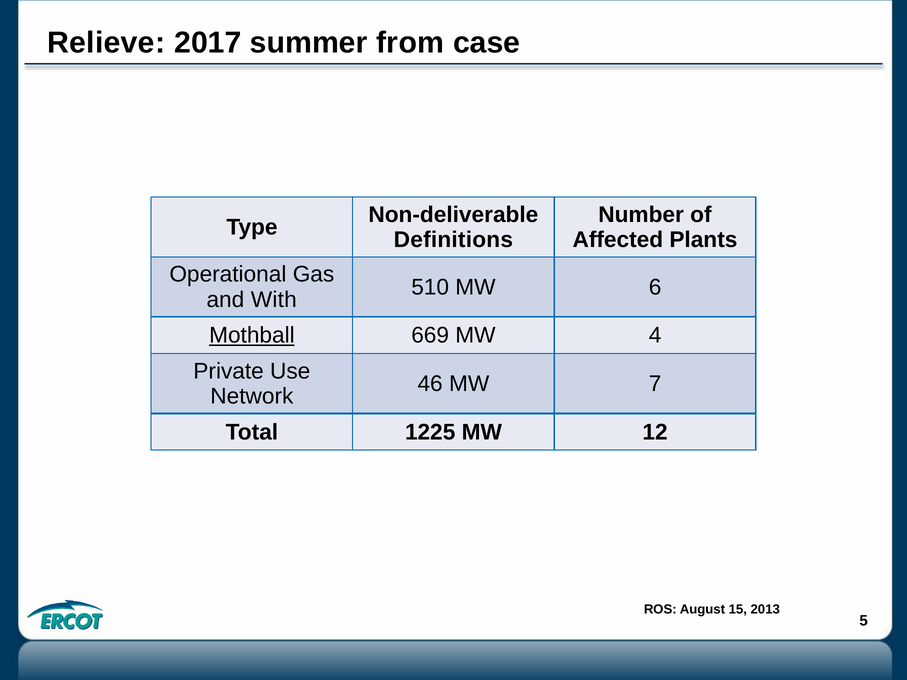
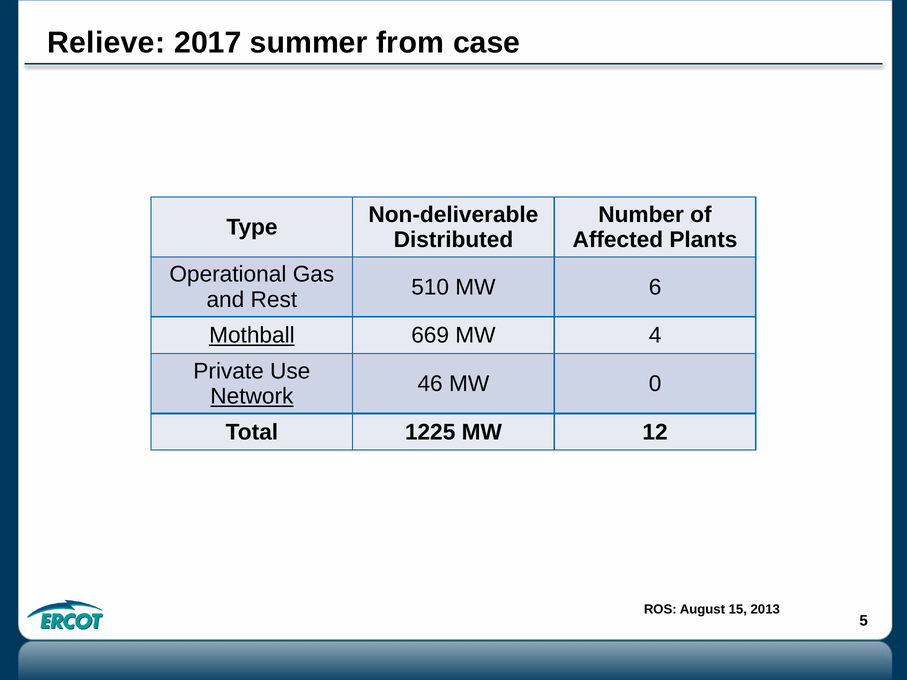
Definitions: Definitions -> Distributed (453, 240)
With: With -> Rest (274, 300)
7: 7 -> 0 (655, 384)
Network underline: none -> present (252, 397)
